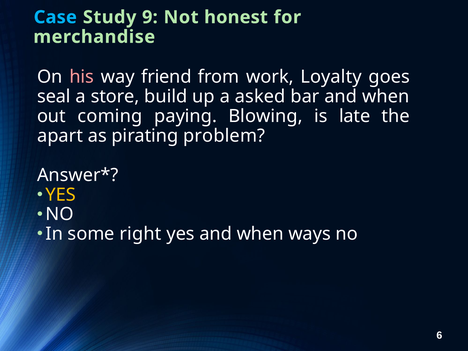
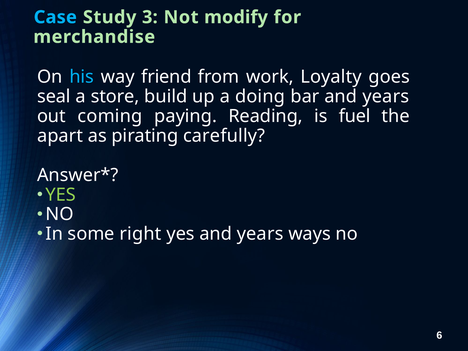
9: 9 -> 3 (150, 17)
honest: honest -> modify (236, 17)
his colour: pink -> light blue (82, 77)
asked: asked -> doing (260, 97)
bar and when: when -> years (386, 97)
Blowing: Blowing -> Reading (266, 116)
late: late -> fuel (355, 116)
problem: problem -> carefully (224, 136)
YES colour: yellow -> light green (61, 195)
yes and when: when -> years (260, 234)
